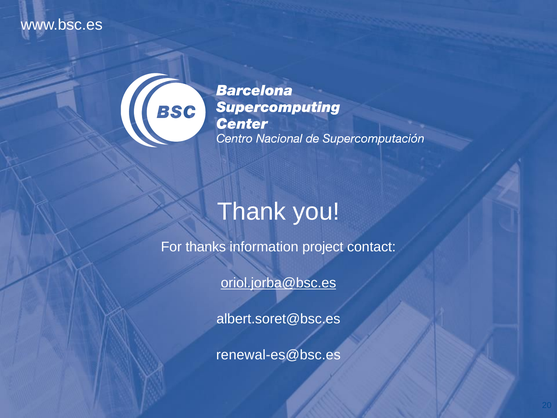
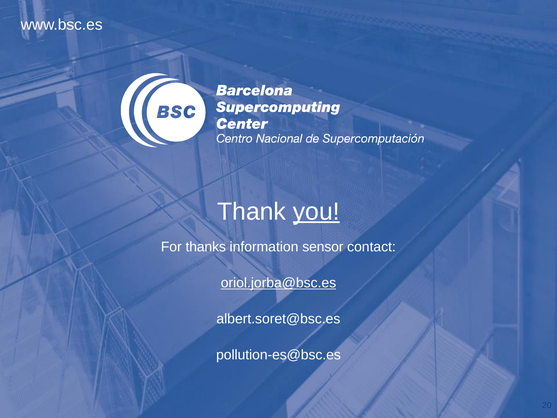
you underline: none -> present (316, 211)
project: project -> sensor (323, 247)
renewal-es@bsc.es: renewal-es@bsc.es -> pollution-es@bsc.es (278, 355)
